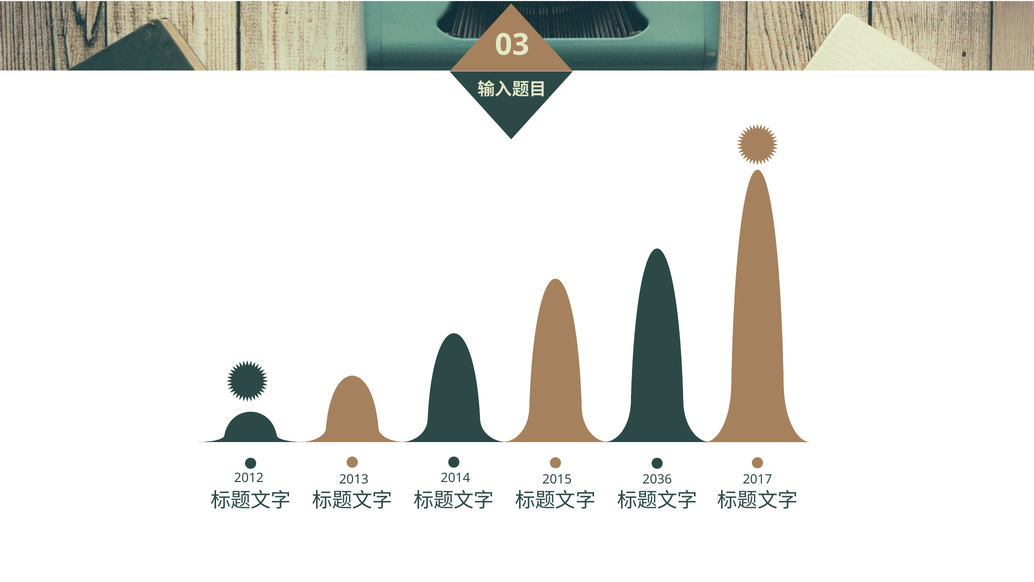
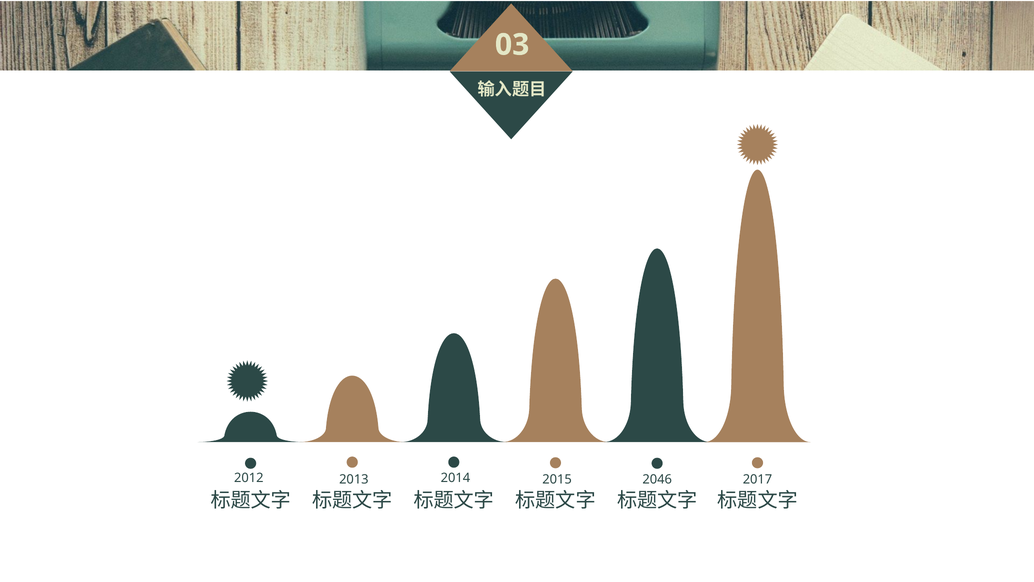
2036: 2036 -> 2046 (657, 479)
